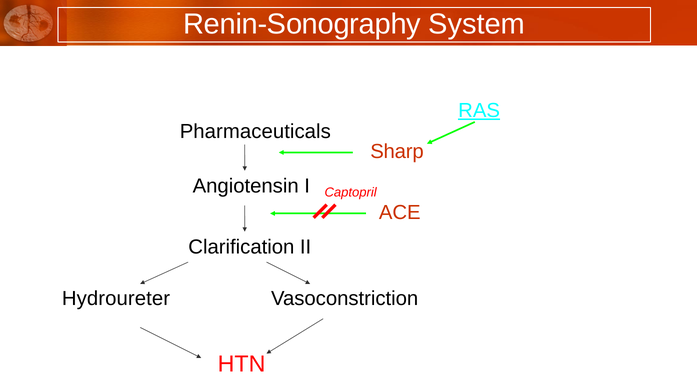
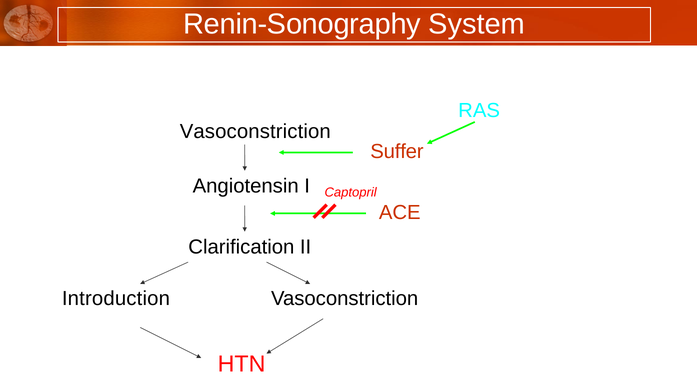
RAS underline: present -> none (479, 111)
Pharmaceuticals: Pharmaceuticals -> Vasoconstriction (255, 132)
Sharp: Sharp -> Suffer (397, 152)
Hydroureter: Hydroureter -> Introduction (116, 299)
